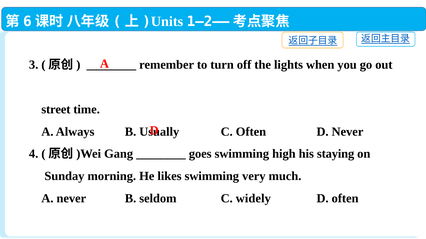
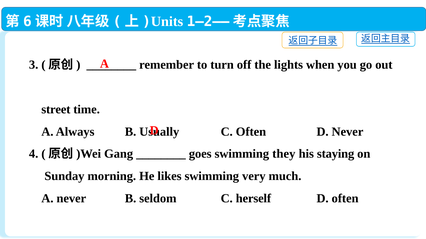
high: high -> they (284, 154)
widely: widely -> herself (253, 199)
